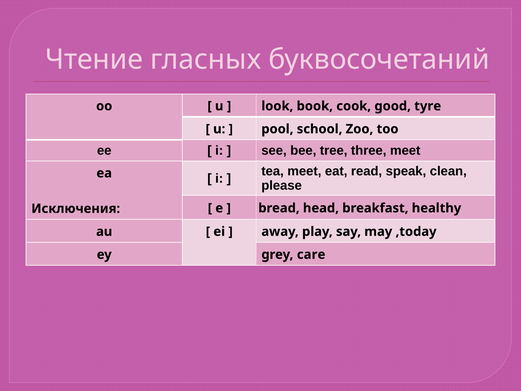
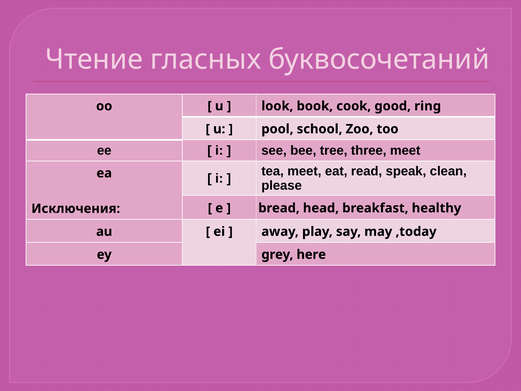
tyre: tyre -> ring (428, 106)
care: care -> here (311, 254)
